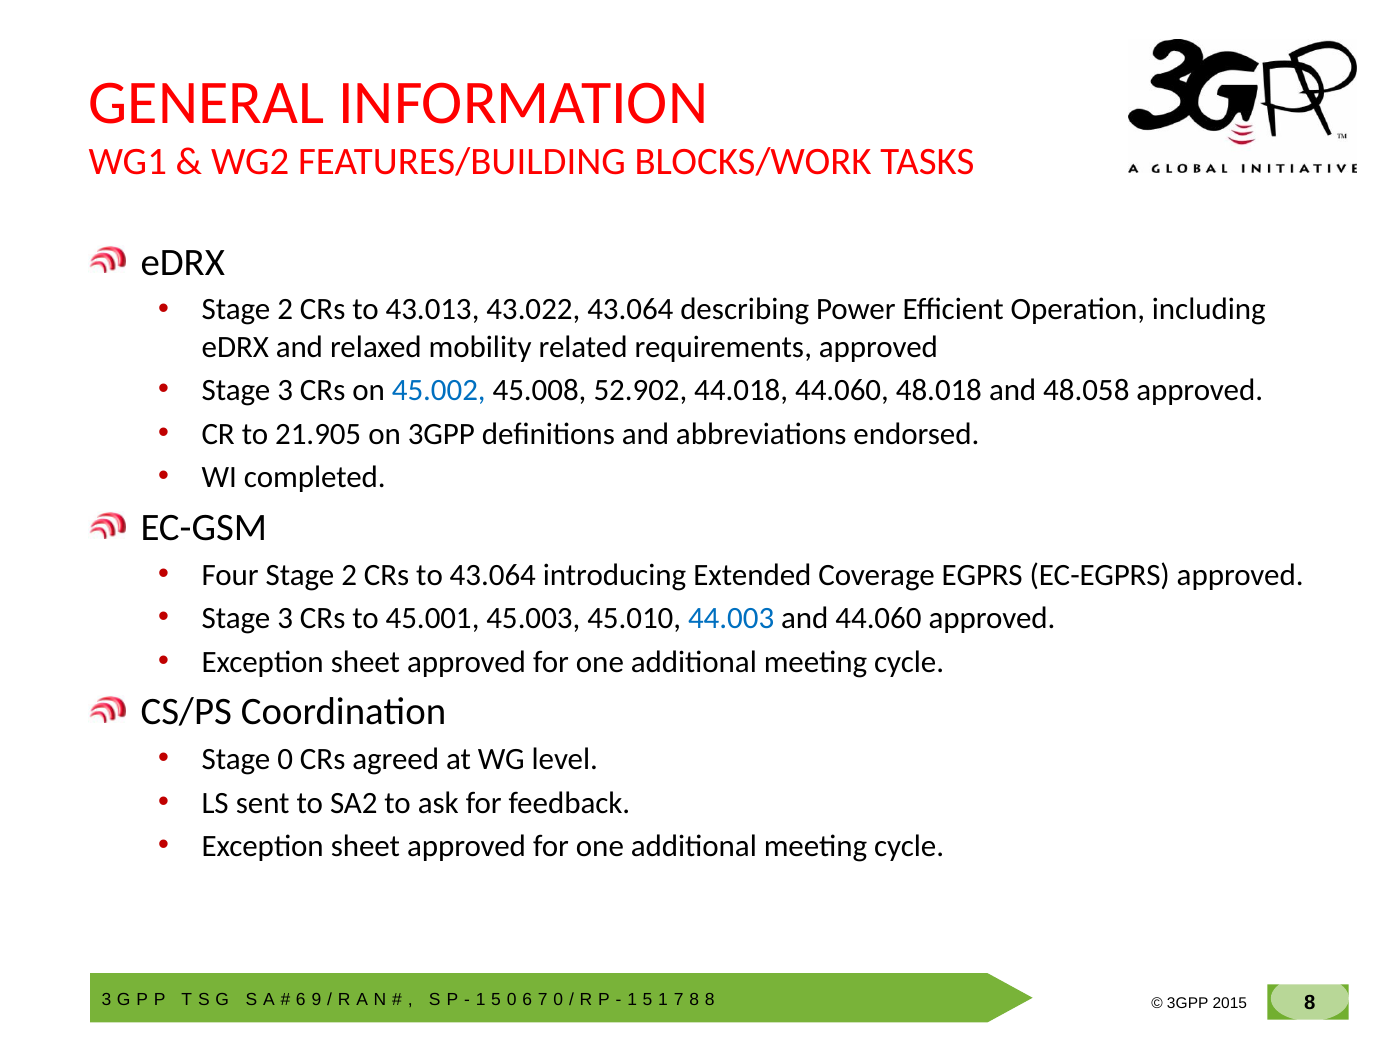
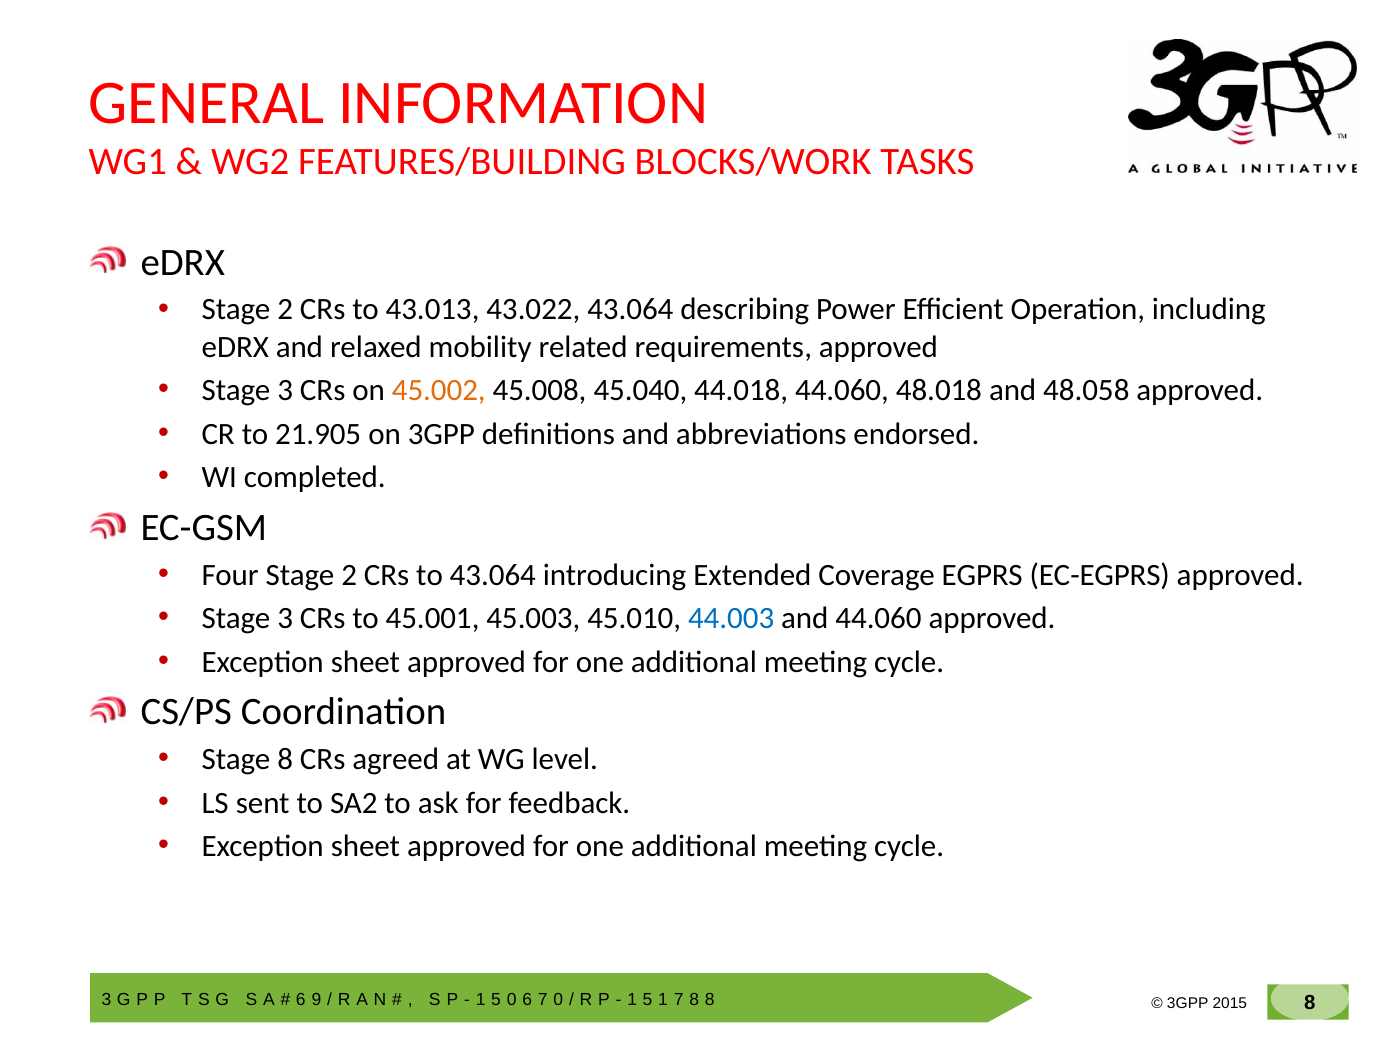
45.002 colour: blue -> orange (439, 391)
52.902: 52.902 -> 45.040 (640, 391)
Stage 0: 0 -> 8 (285, 760)
